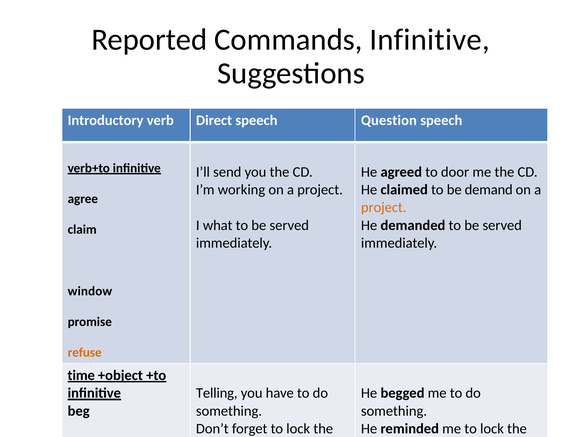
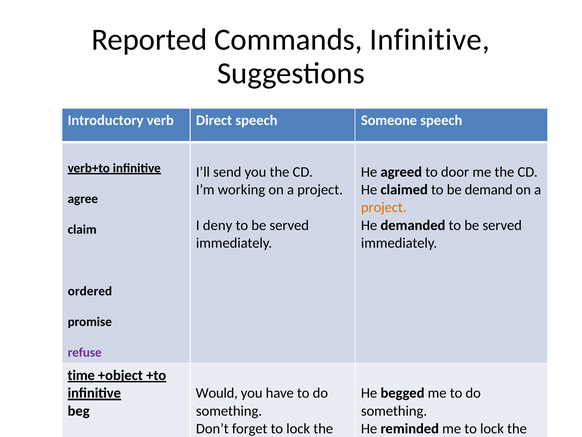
Question: Question -> Someone (389, 120)
what: what -> deny (218, 225)
window: window -> ordered (90, 291)
refuse colour: orange -> purple (85, 352)
Telling: Telling -> Would (217, 393)
